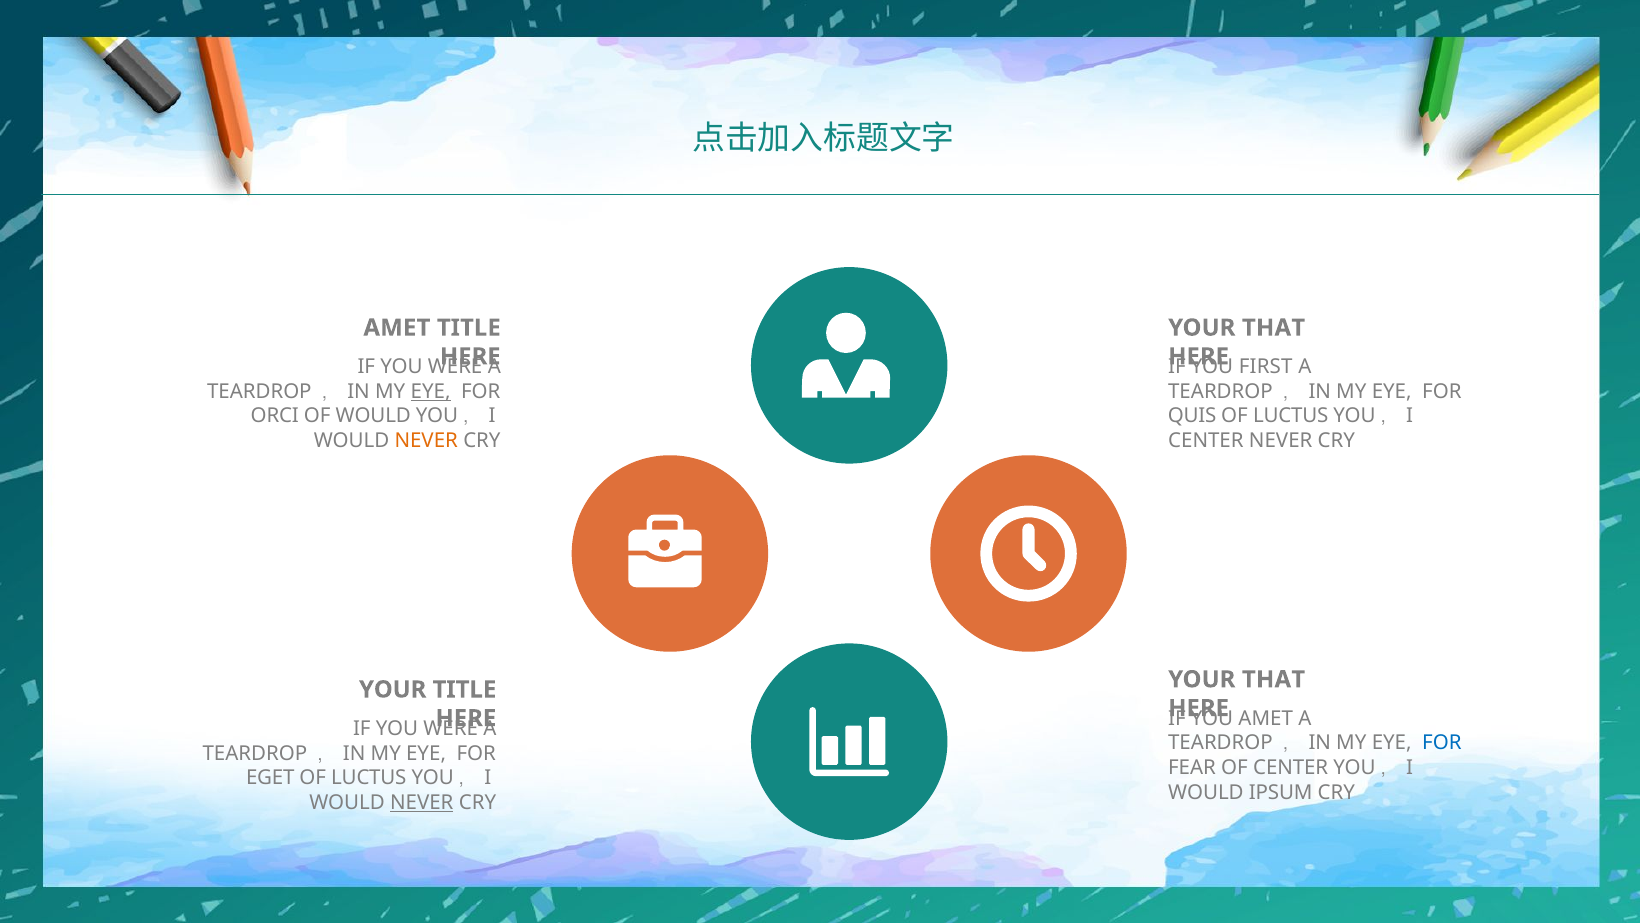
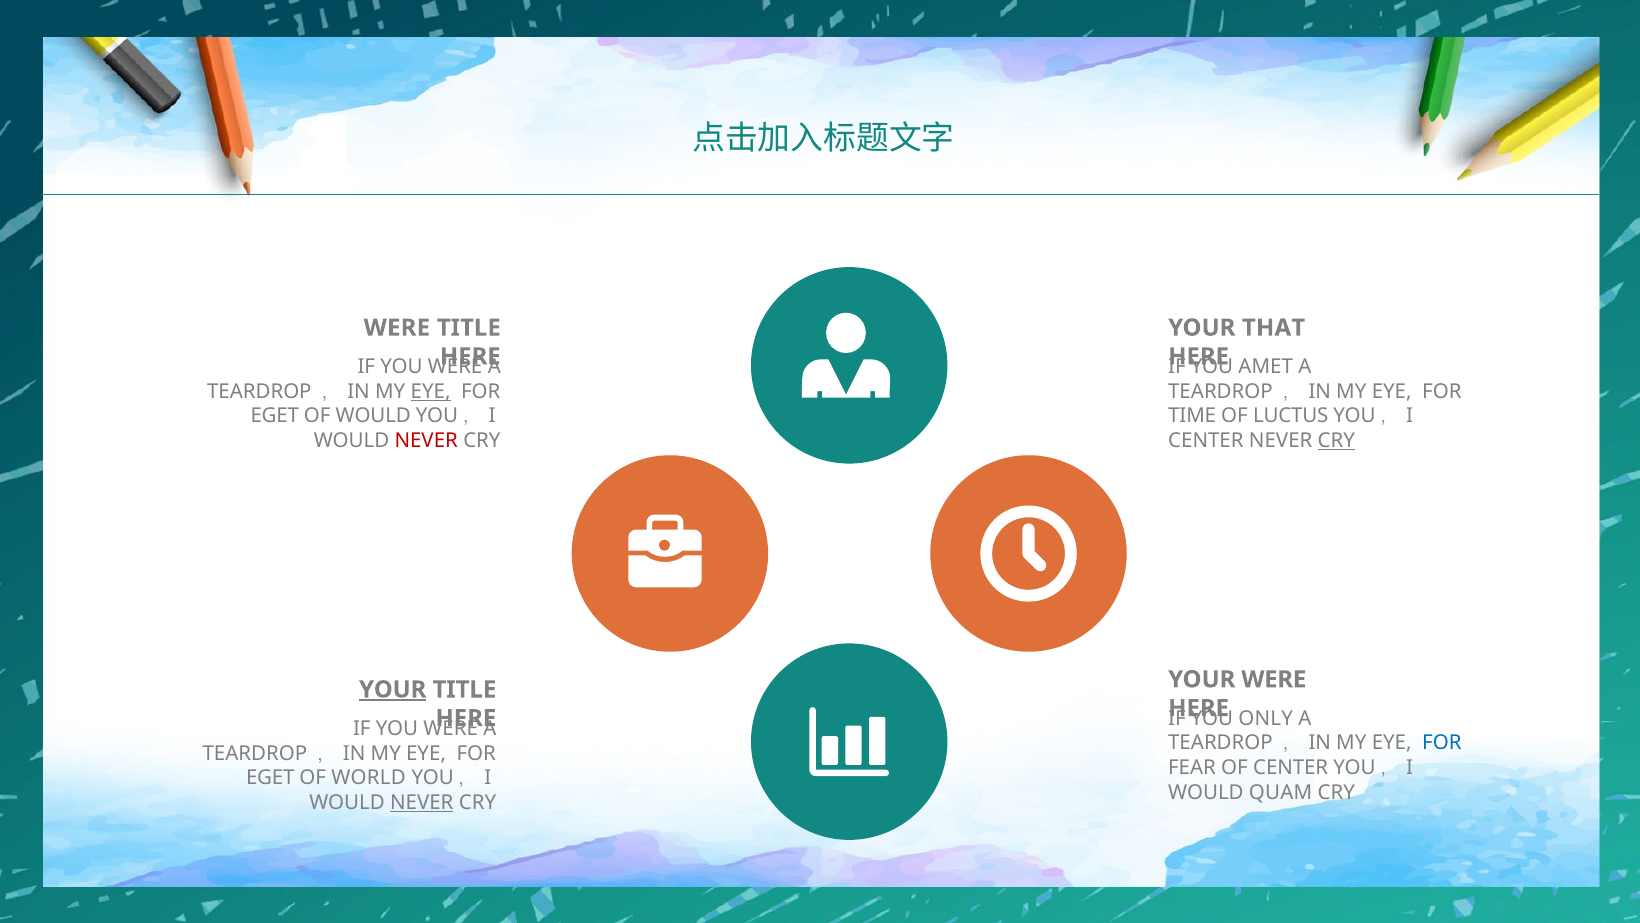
AMET: AMET -> WERE (397, 328)
FIRST: FIRST -> AMET (1266, 367)
ORCI: ORCI -> EGET (275, 416)
QUIS: QUIS -> TIME (1192, 416)
NEVER colour: orange -> red (426, 441)
CRY underline: none -> present (1336, 441)
THAT: THAT -> WERE (1274, 679)
YOUR underline: none -> present (393, 689)
AMET: AMET -> ONLY (1266, 718)
LUCTUS: LUCTUS -> WORLD (369, 778)
IPSUM: IPSUM -> QUAM (1281, 792)
